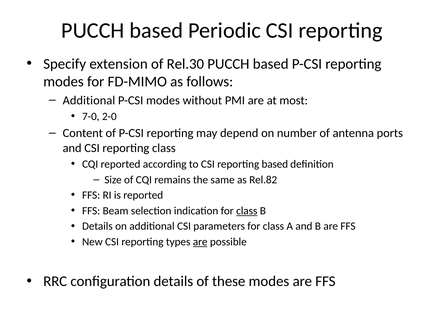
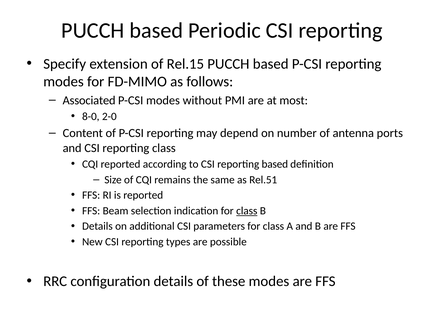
Rel.30: Rel.30 -> Rel.15 (185, 64)
Additional: Additional -> Associated (89, 100)
7-0: 7-0 -> 8-0 (91, 116)
Rel.82: Rel.82 -> Rel.51 (263, 180)
are underline: present -> none (200, 242)
